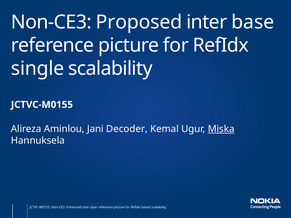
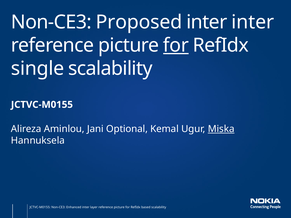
inter base: base -> inter (253, 22)
for underline: none -> present (176, 45)
Decoder: Decoder -> Optional (127, 129)
